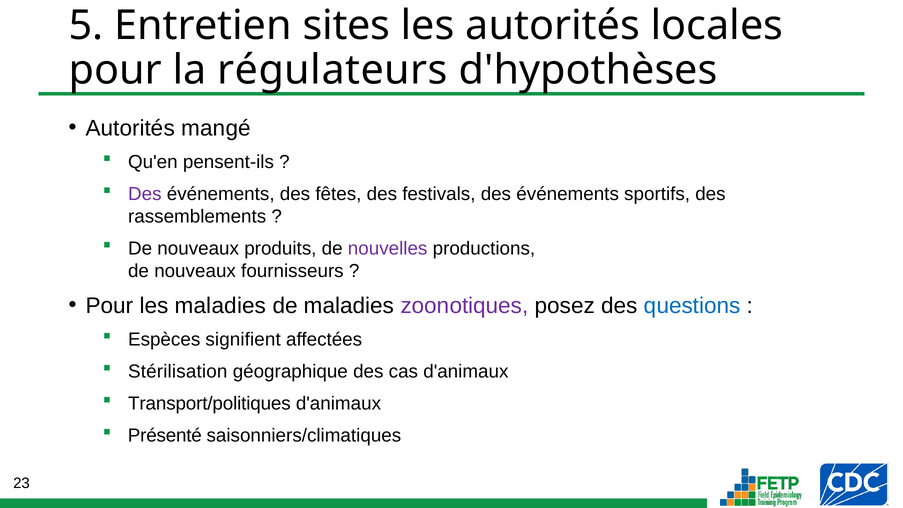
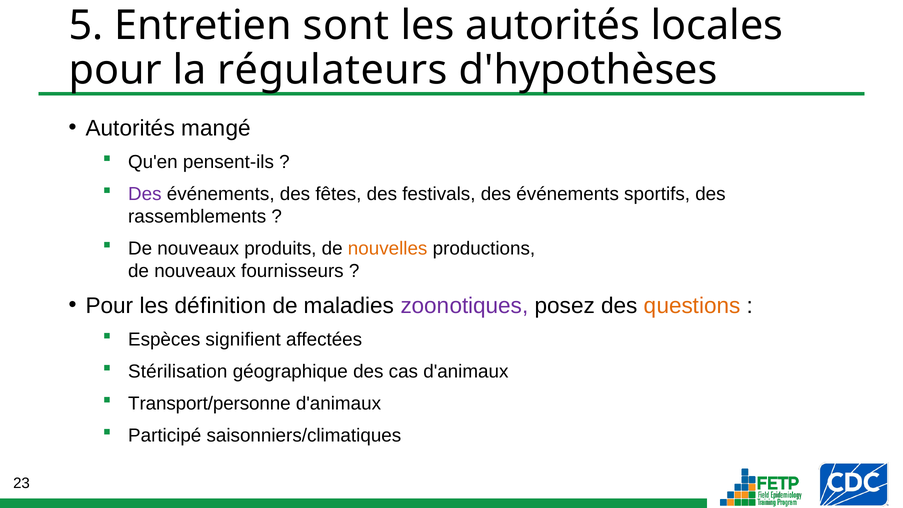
sites: sites -> sont (346, 25)
nouvelles colour: purple -> orange (388, 249)
les maladies: maladies -> définition (220, 306)
questions colour: blue -> orange (692, 306)
Transport/politiques: Transport/politiques -> Transport/personne (209, 404)
Présenté: Présenté -> Participé (165, 436)
